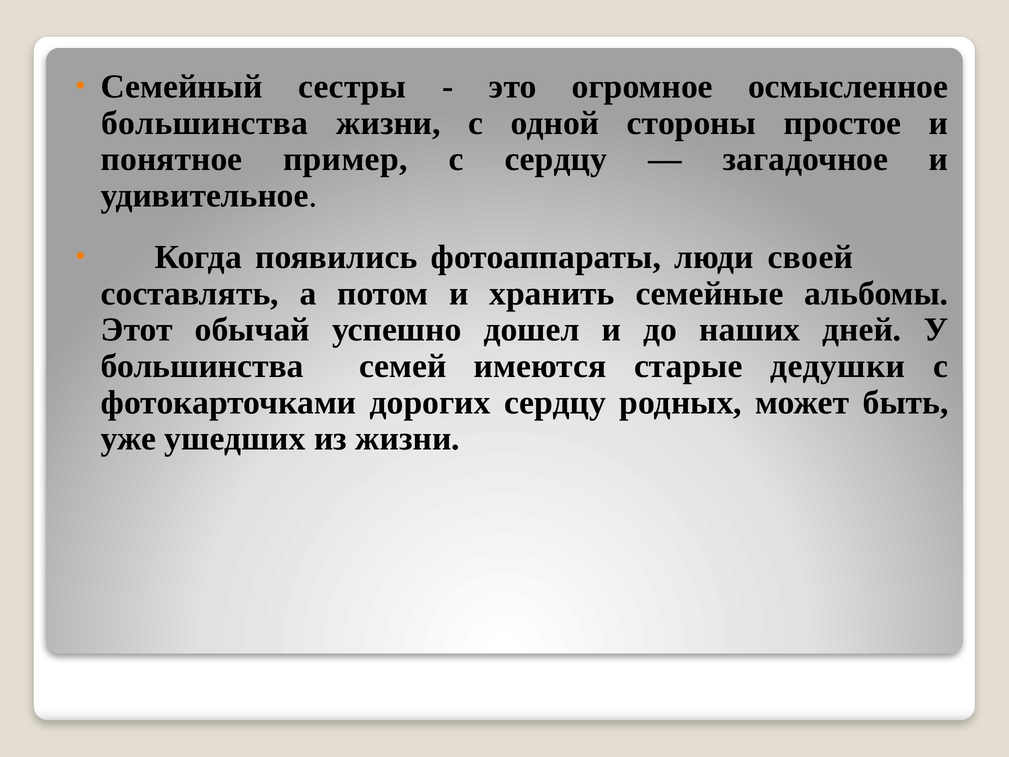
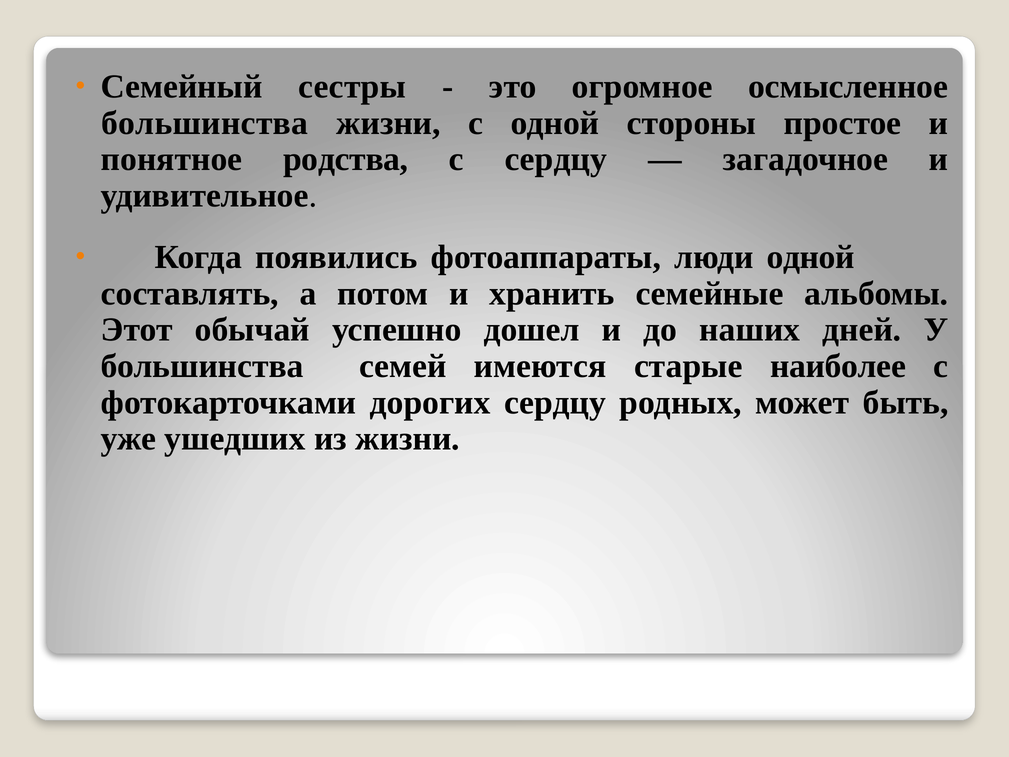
пример: пример -> родства (346, 159)
люди своей: своей -> одной (811, 257)
дедушки: дедушки -> наиболее (838, 366)
